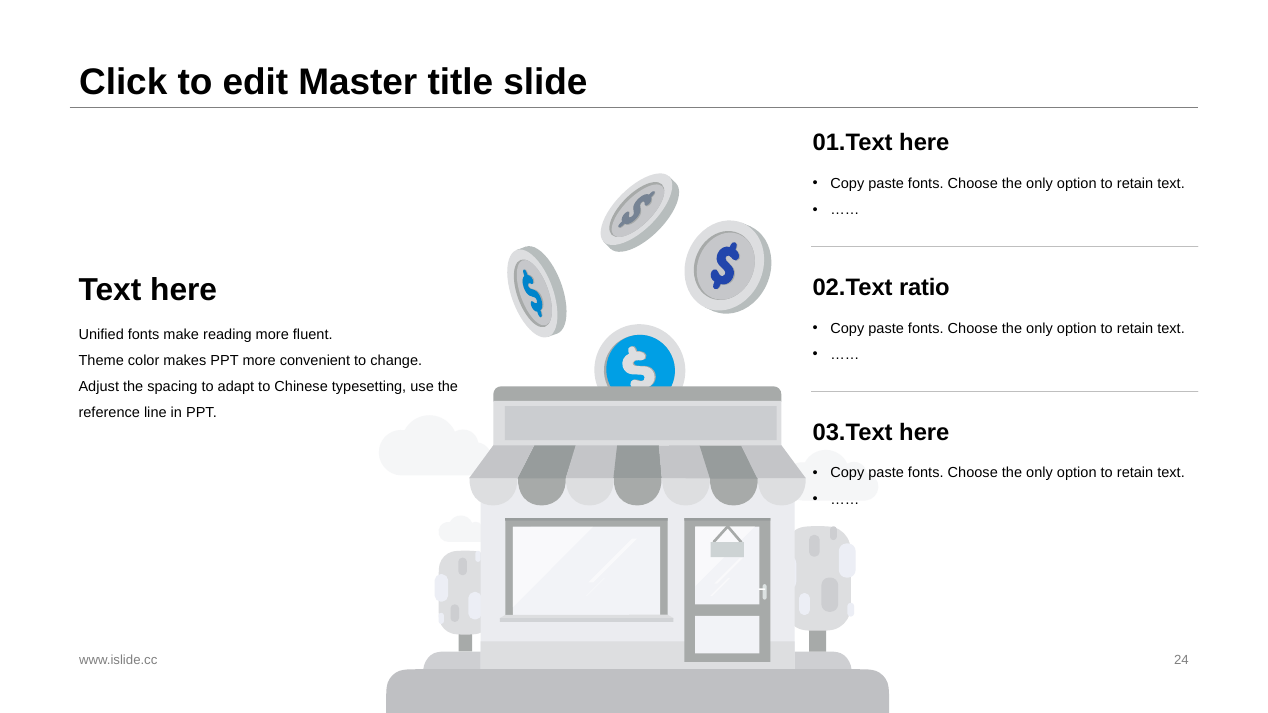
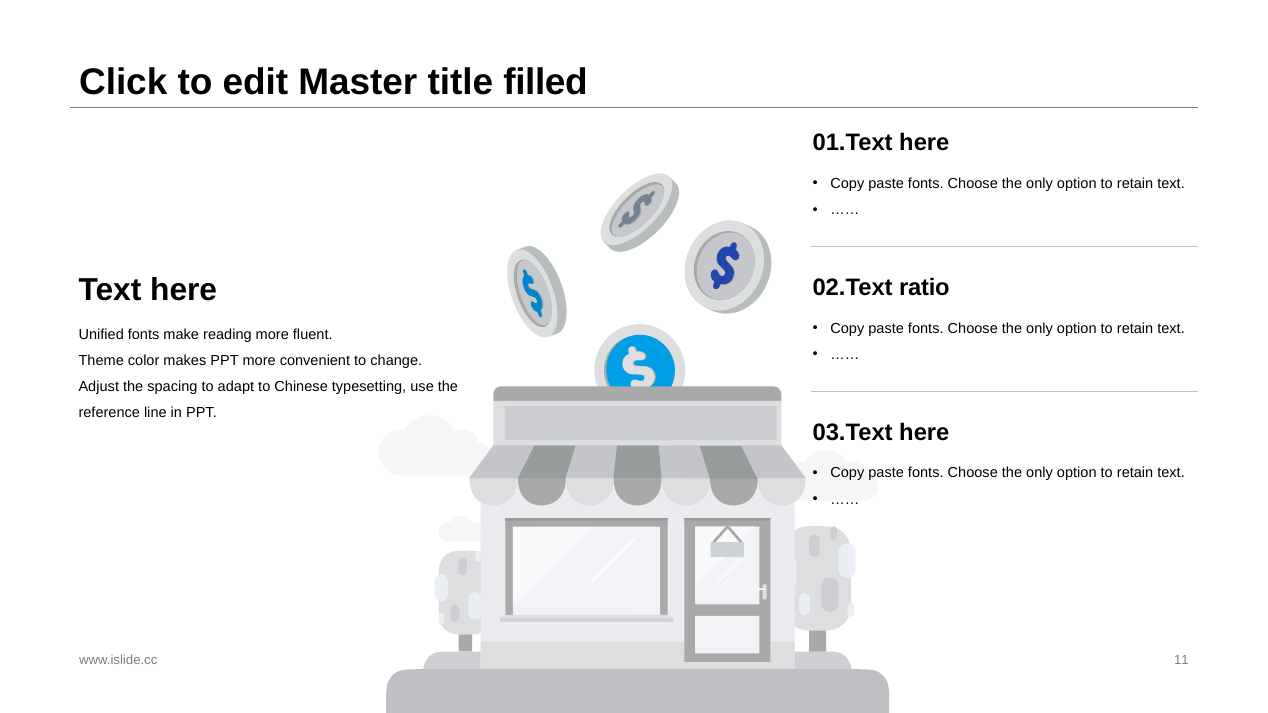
slide: slide -> filled (546, 82)
24: 24 -> 11 (1181, 661)
